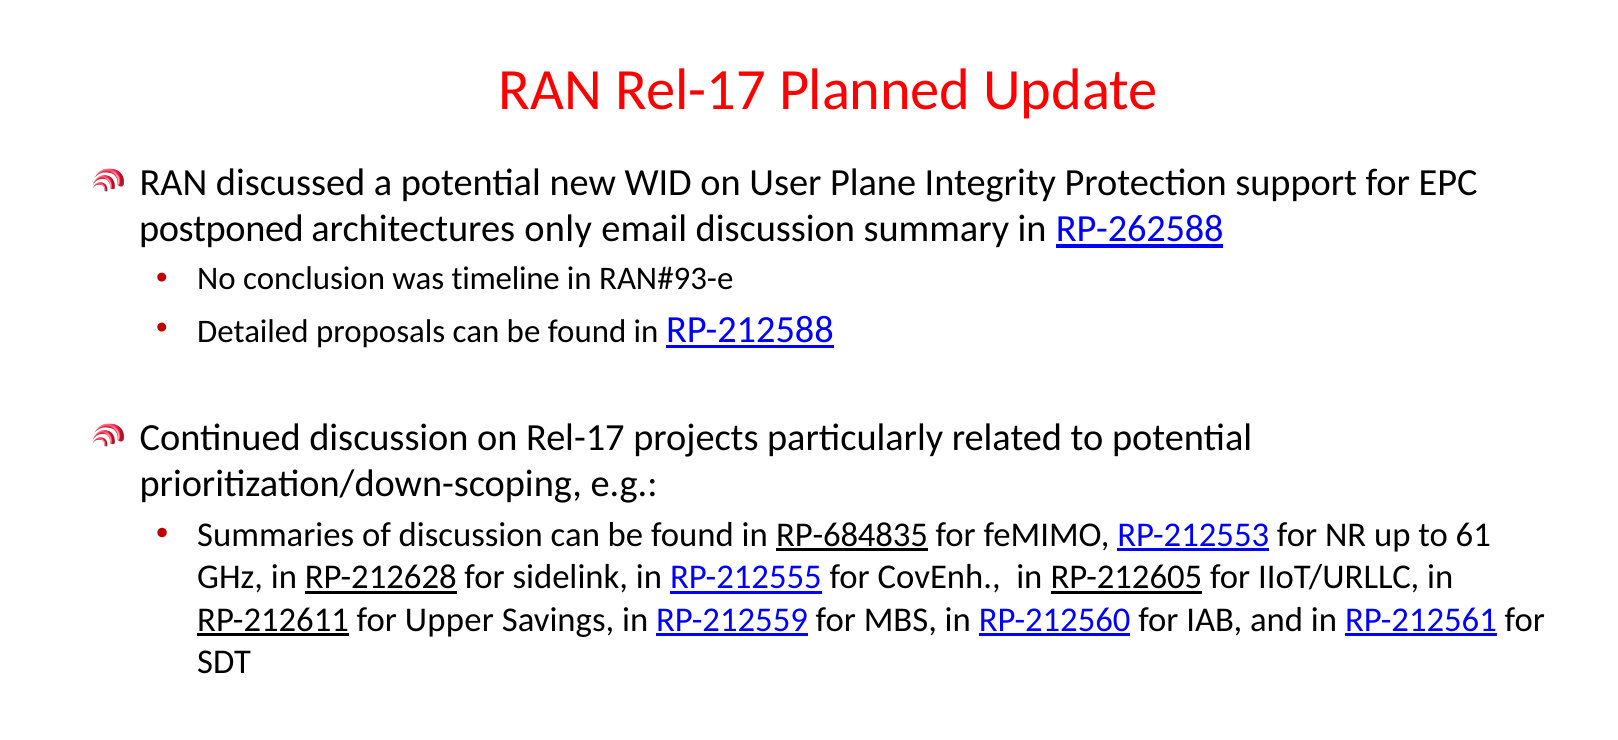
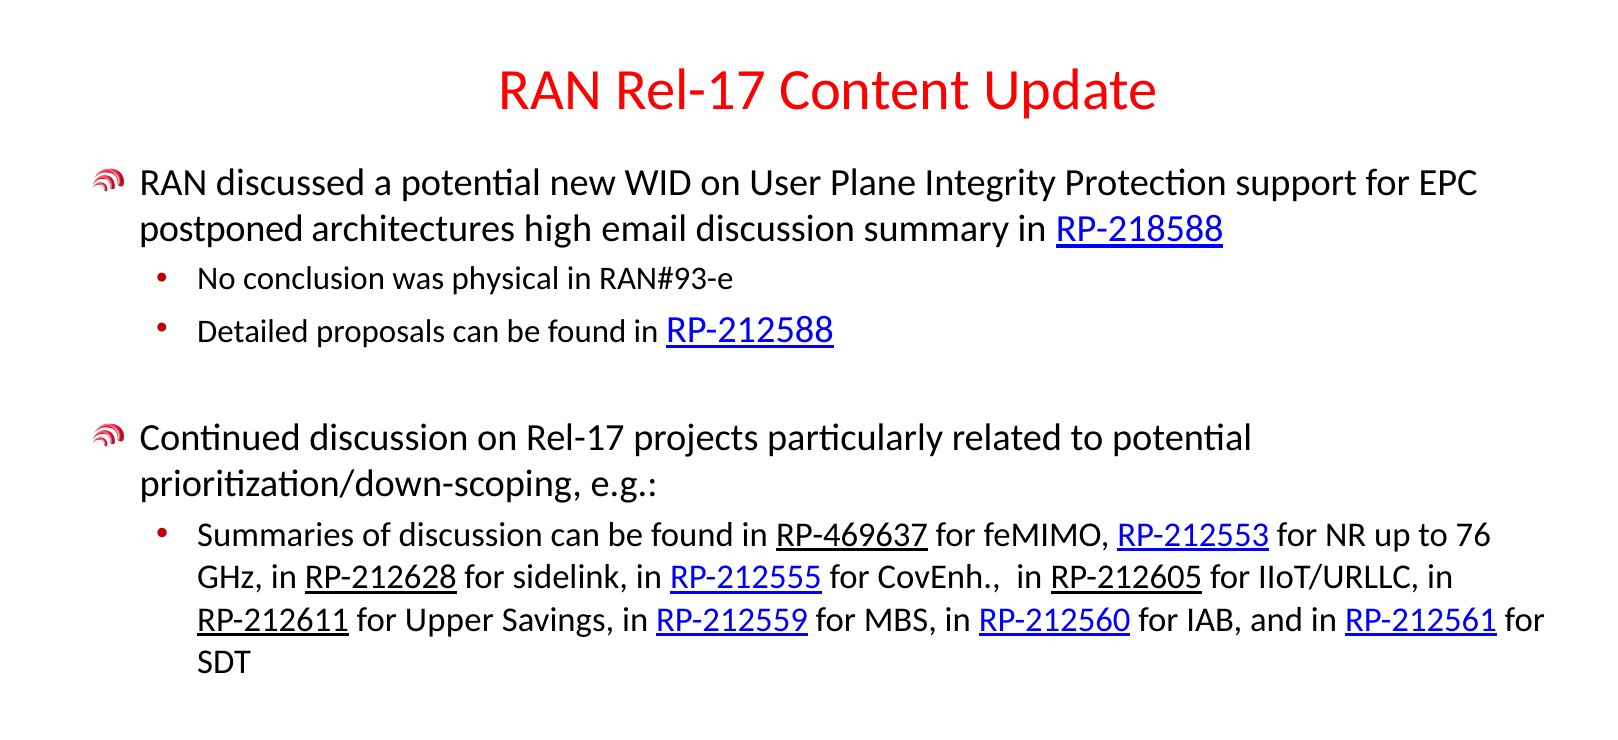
Planned: Planned -> Content (875, 90)
only: only -> high (558, 229)
RP-262588: RP-262588 -> RP-218588 (1140, 229)
timeline: timeline -> physical (506, 279)
RP-684835: RP-684835 -> RP-469637 (852, 535)
61: 61 -> 76 (1473, 535)
